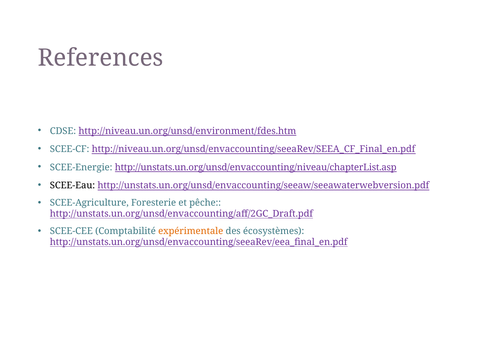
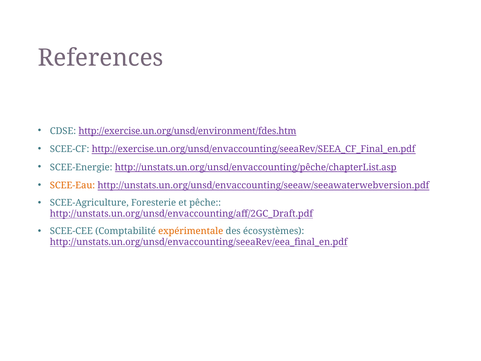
http://niveau.un.org/unsd/environment/fdes.htm: http://niveau.un.org/unsd/environment/fdes.htm -> http://exercise.un.org/unsd/environment/fdes.htm (187, 131)
http://niveau.un.org/unsd/envaccounting/seeaRev/SEEA_CF_Final_en.pdf: http://niveau.un.org/unsd/envaccounting/seeaRev/SEEA_CF_Final_en.pdf -> http://exercise.un.org/unsd/envaccounting/seeaRev/SEEA_CF_Final_en.pdf (254, 149)
http://unstats.un.org/unsd/envaccounting/niveau/chapterList.asp: http://unstats.un.org/unsd/envaccounting/niveau/chapterList.asp -> http://unstats.un.org/unsd/envaccounting/pêche/chapterList.asp (256, 167)
SCEE-Eau colour: black -> orange (72, 185)
